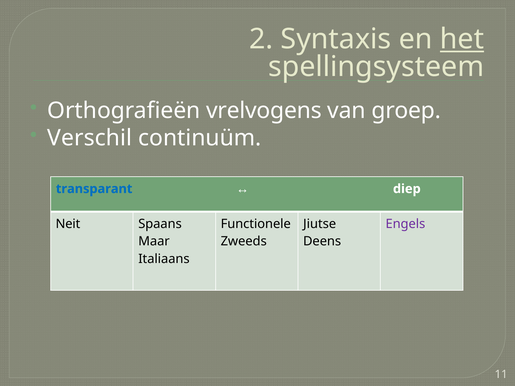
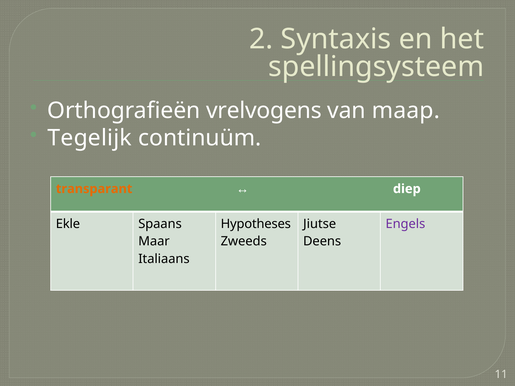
het underline: present -> none (462, 39)
groep: groep -> maap (406, 111)
Verschil: Verschil -> Tegelijk (90, 138)
transparant colour: blue -> orange (94, 189)
Neit: Neit -> Ekle (68, 224)
Functionele: Functionele -> Hypotheses (256, 224)
